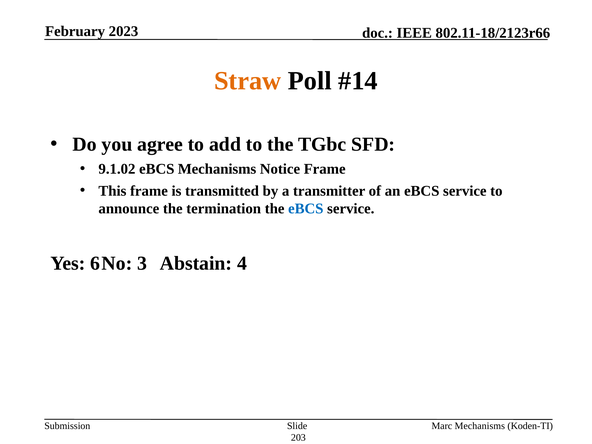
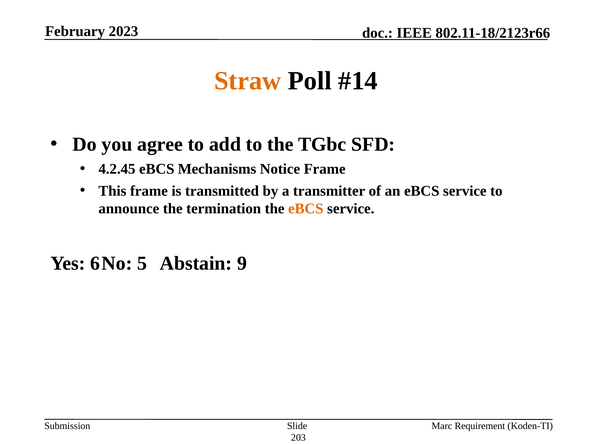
9.1.02: 9.1.02 -> 4.2.45 (117, 169)
eBCS colour: blue -> orange (306, 209)
3: 3 -> 5 (142, 263)
4: 4 -> 9 (242, 263)
Marc Mechanisms: Mechanisms -> Requirement (480, 426)
